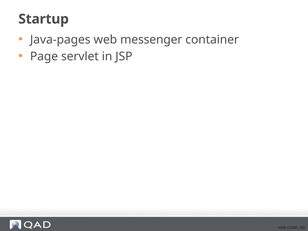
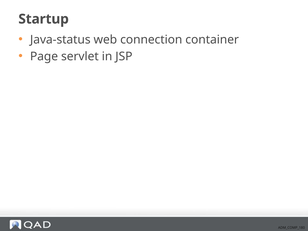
Java-pages: Java-pages -> Java-status (60, 40)
messenger: messenger -> connection (151, 40)
